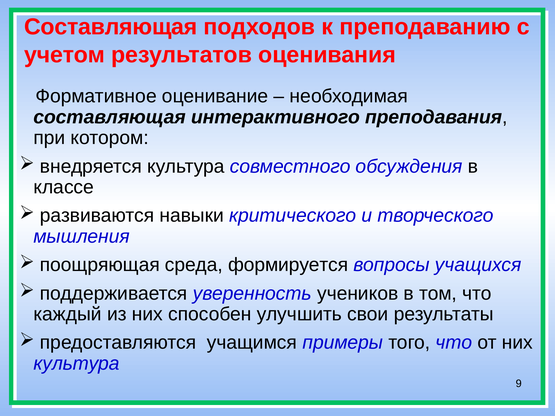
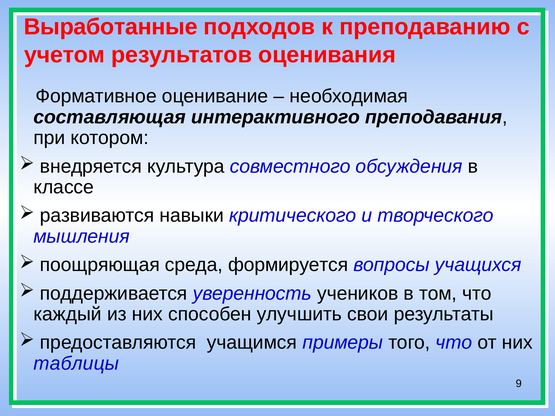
Составляющая: Составляющая -> Выработанные (111, 27)
культура: культура -> таблицы (76, 364)
